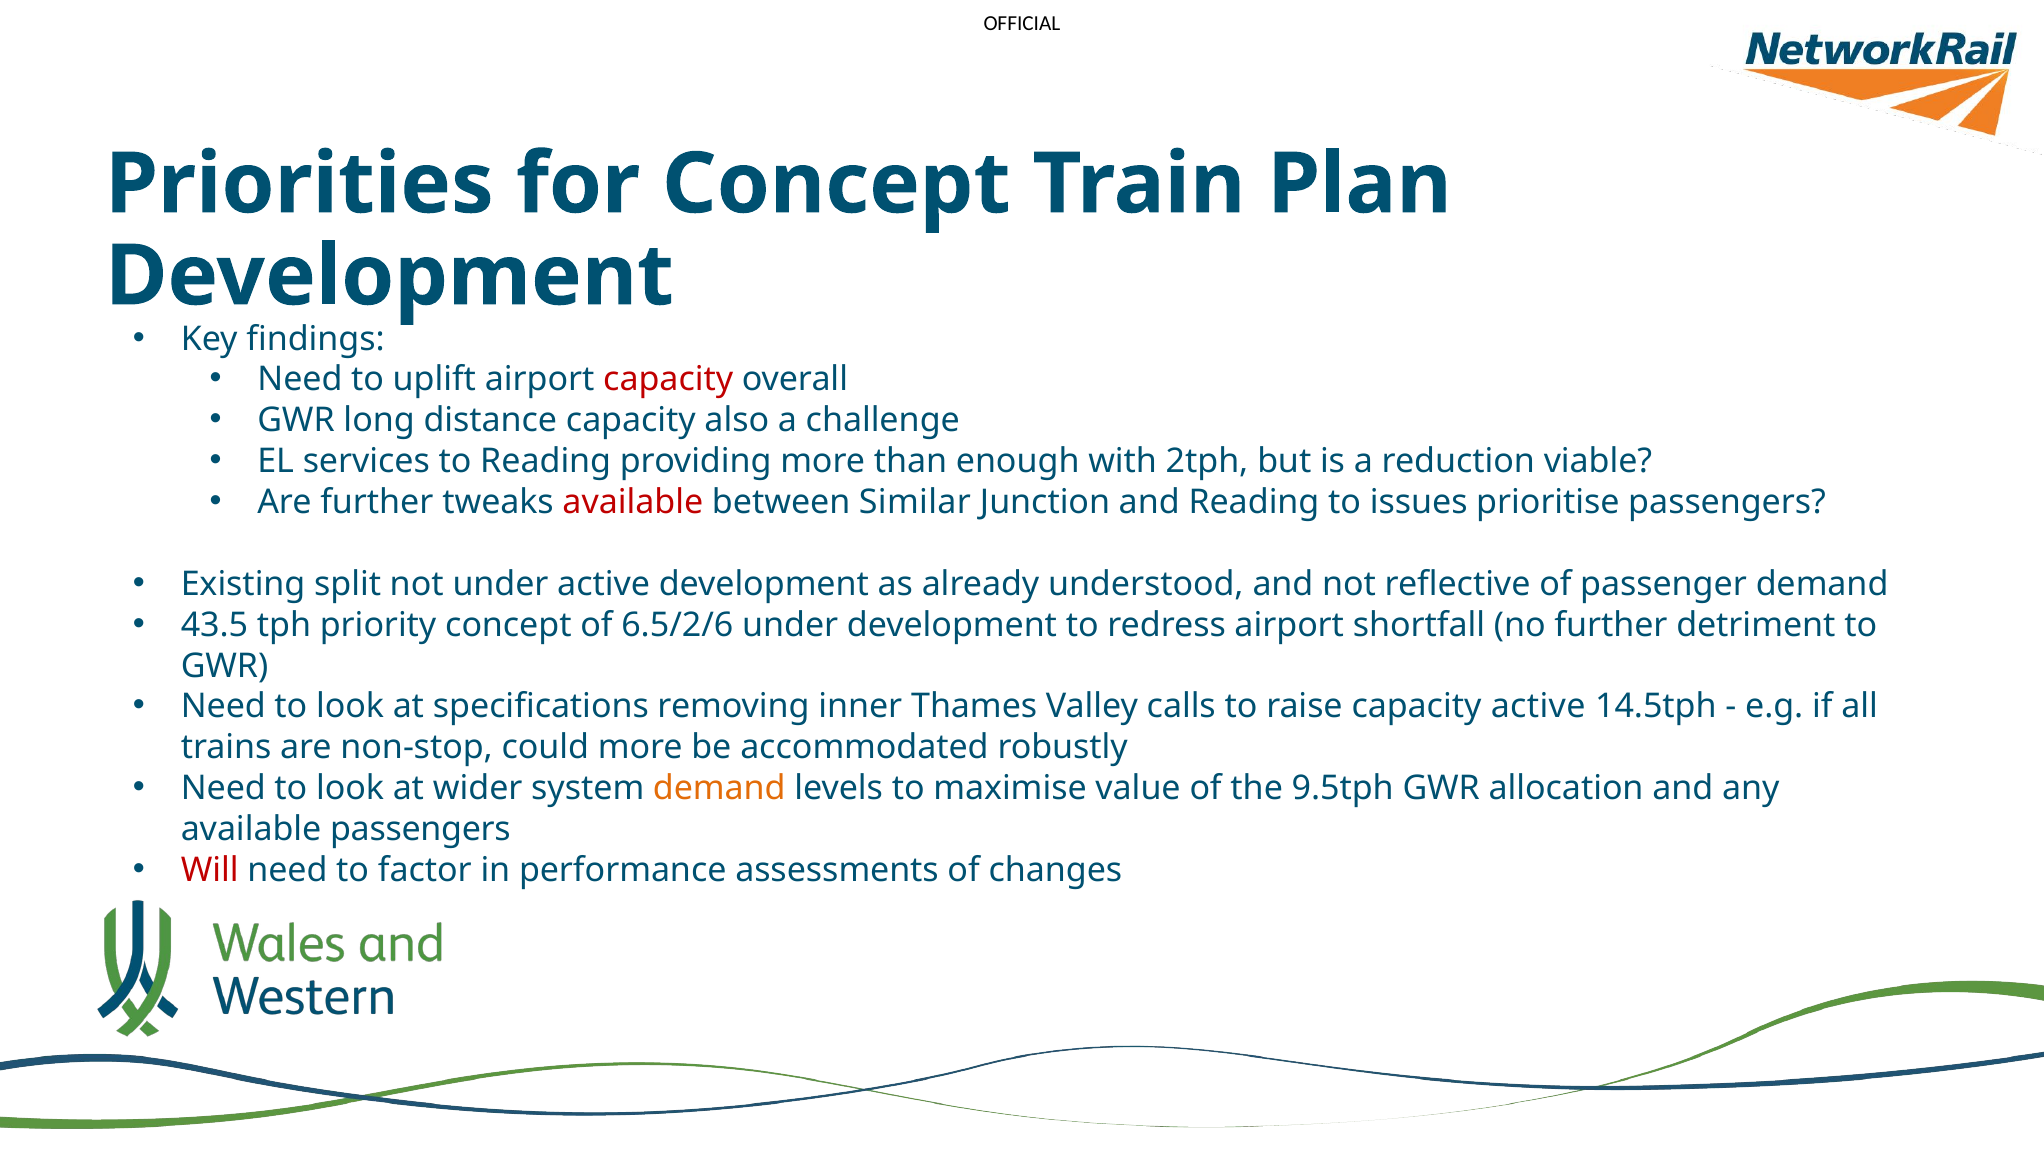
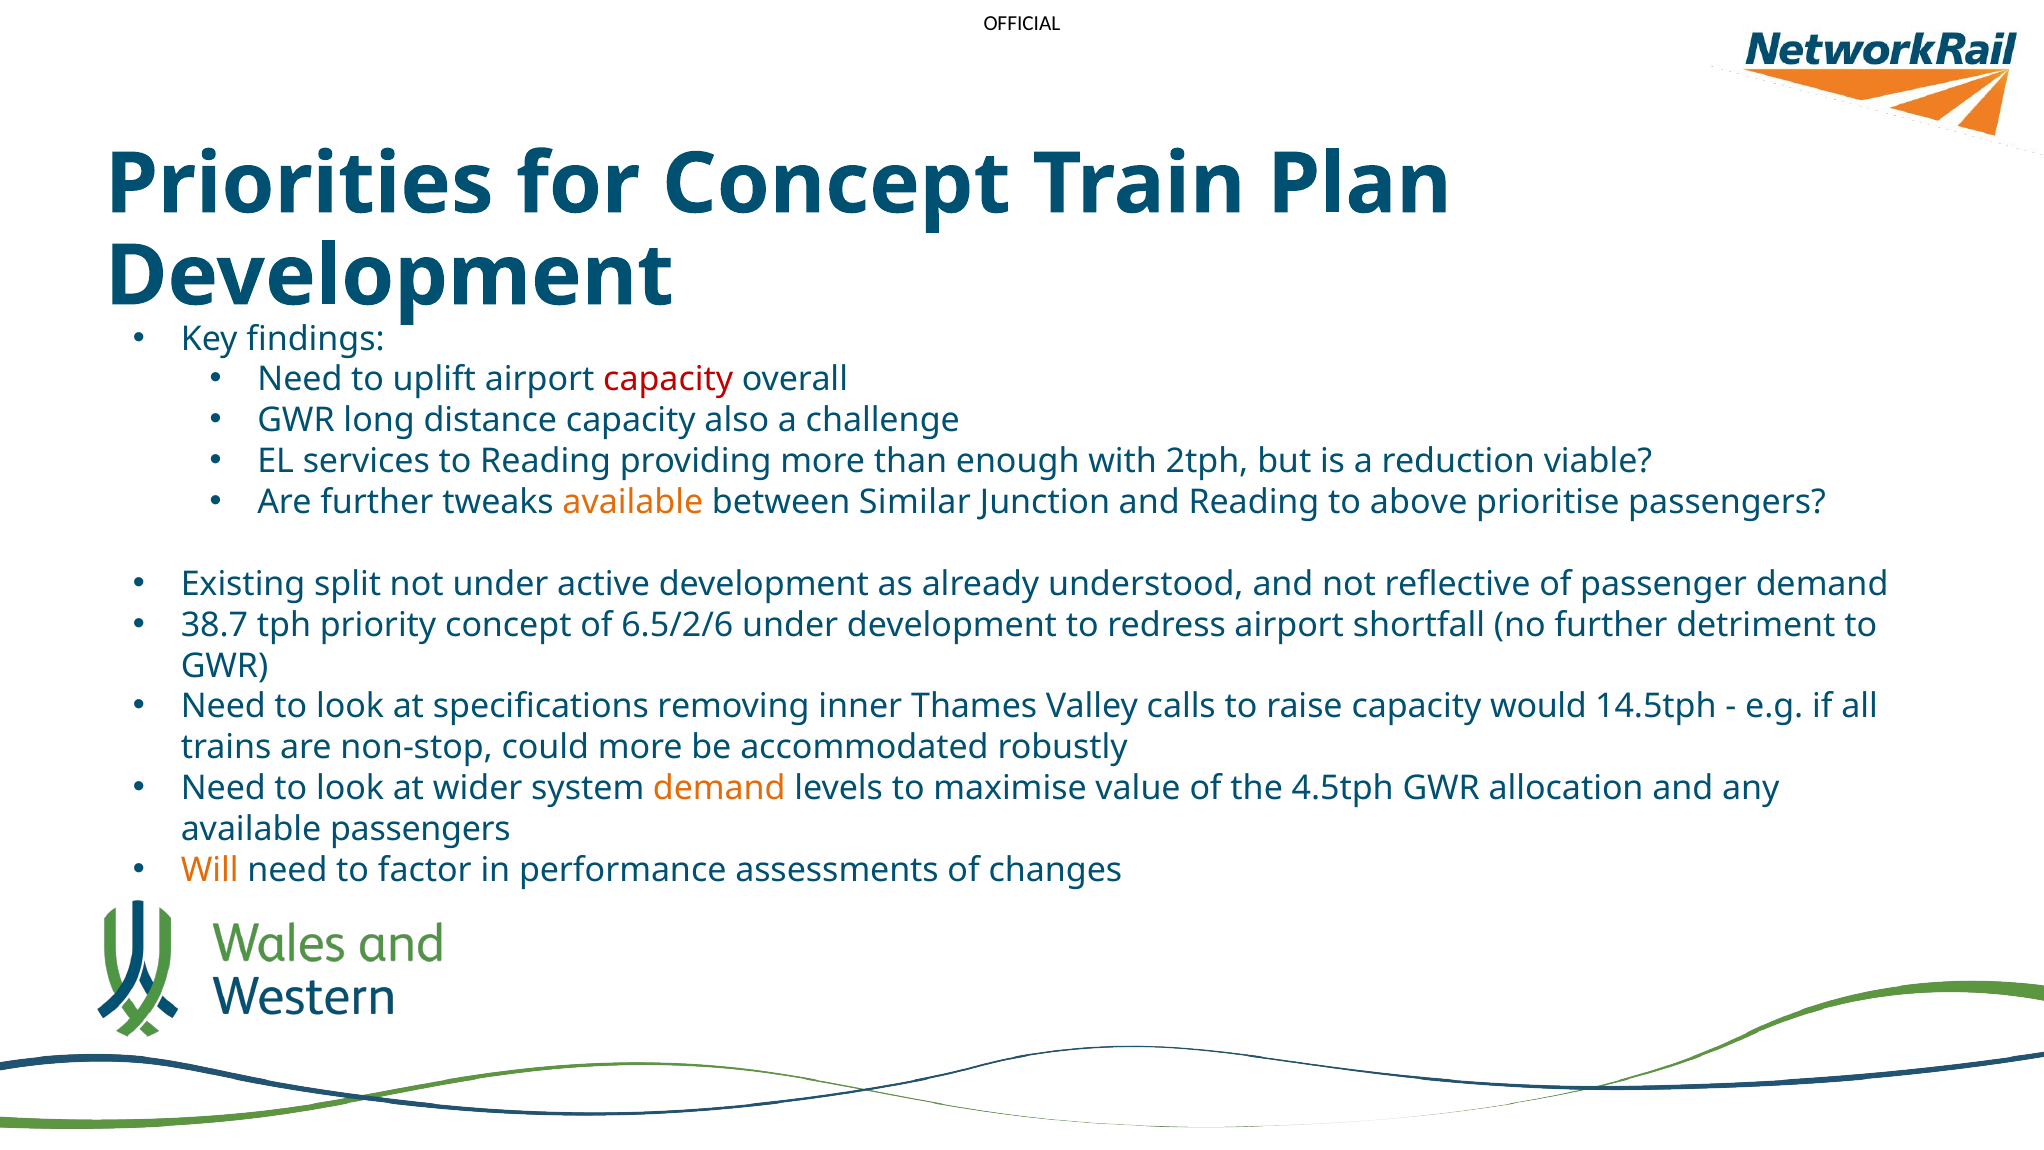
available colour: red -> orange (633, 502)
issues: issues -> above (1419, 502)
43.5: 43.5 -> 38.7 (214, 625)
capacity active: active -> would (1538, 706)
9.5tph: 9.5tph -> 4.5tph (1343, 788)
Will colour: red -> orange (210, 870)
